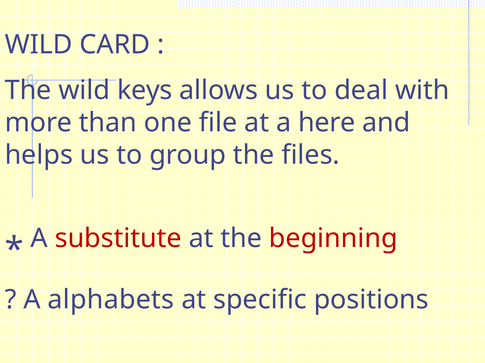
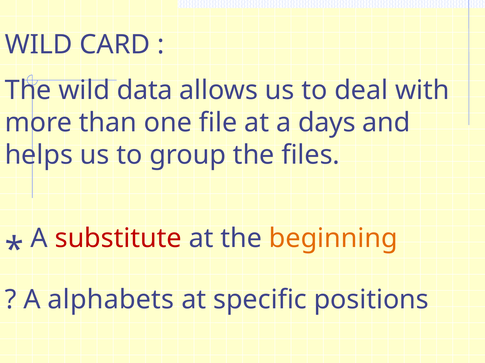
keys: keys -> data (145, 90)
here: here -> days (327, 123)
beginning colour: red -> orange (333, 239)
